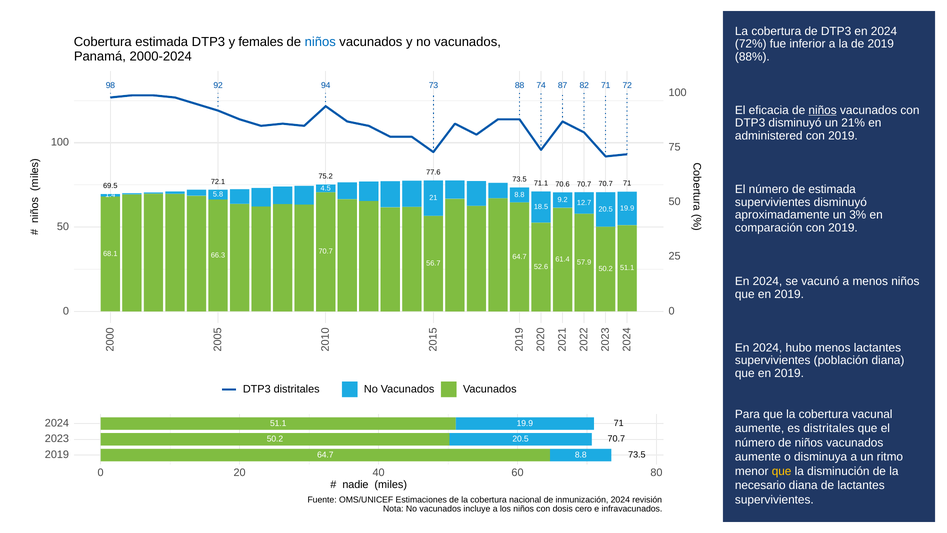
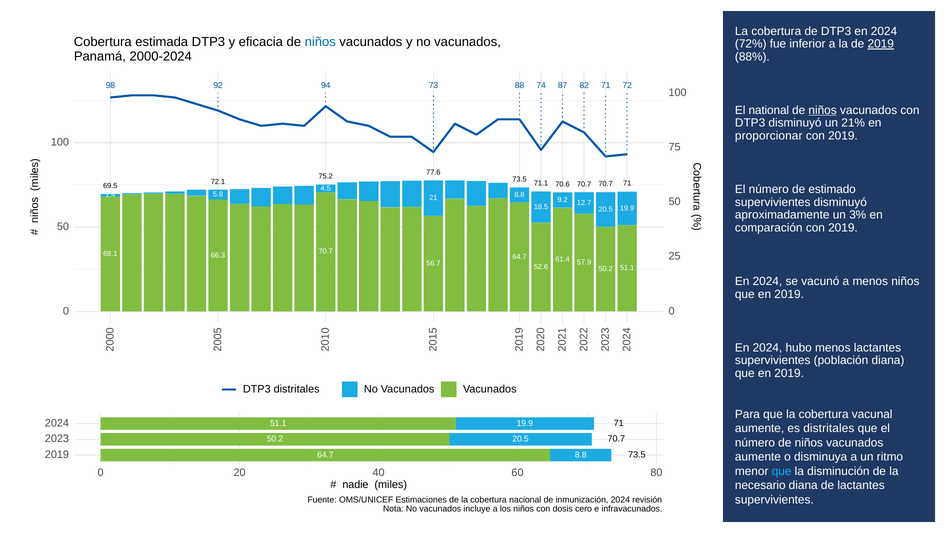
females: females -> eficacia (261, 42)
2019 underline: none -> present (881, 44)
eficacia: eficacia -> national (769, 110)
administered: administered -> proporcionar (769, 136)
de estimada: estimada -> estimado (832, 189)
que colour: yellow -> light blue (782, 471)
